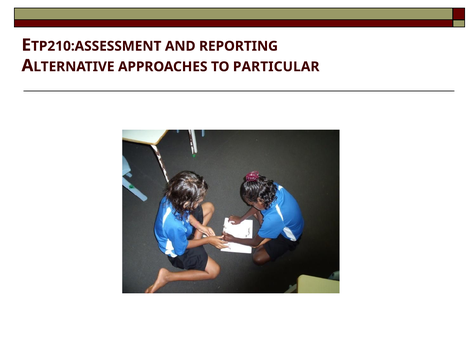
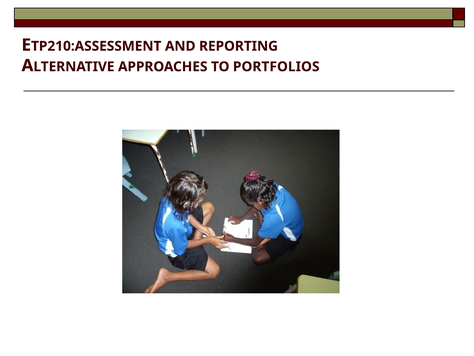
PARTICULAR: PARTICULAR -> PORTFOLIOS (276, 67)
